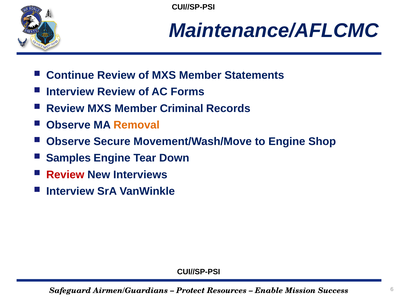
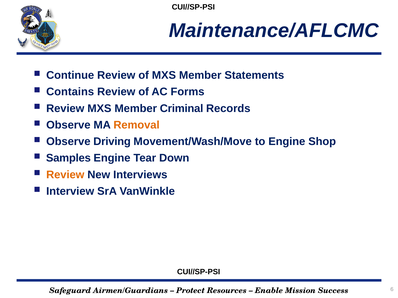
Interview: Interview -> Contains (70, 92)
Secure: Secure -> Driving (112, 142)
Review colour: red -> orange (65, 175)
